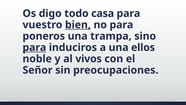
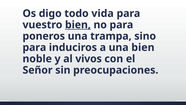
casa: casa -> vida (103, 13)
para underline: present -> none (34, 47)
una ellos: ellos -> bien (143, 47)
